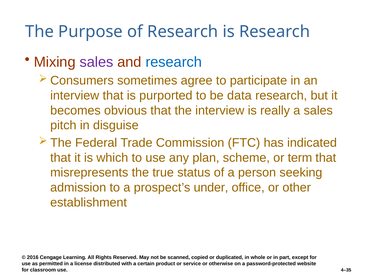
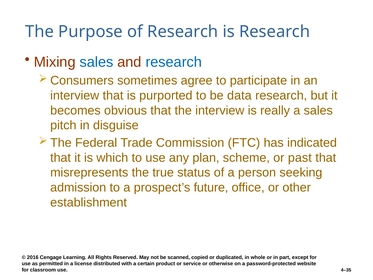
sales colour: purple -> blue (97, 62)
term: term -> past (300, 158)
under: under -> future (211, 187)
